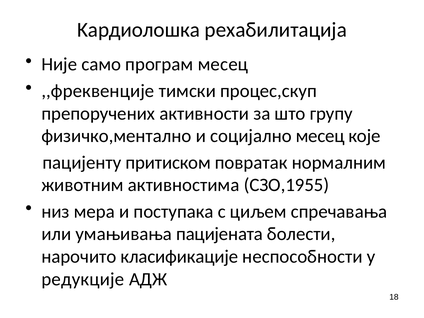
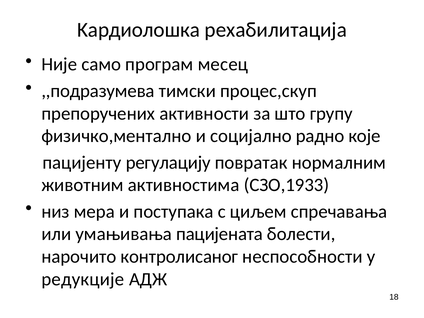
,,фреквенције: ,,фреквенције -> ,,подразумева (98, 91)
социјално месец: месец -> радно (320, 136)
притиском: притиском -> регулацију (168, 162)
СЗО,1955: СЗО,1955 -> СЗО,1933 (286, 185)
класификације: класификације -> контролисаног (179, 257)
